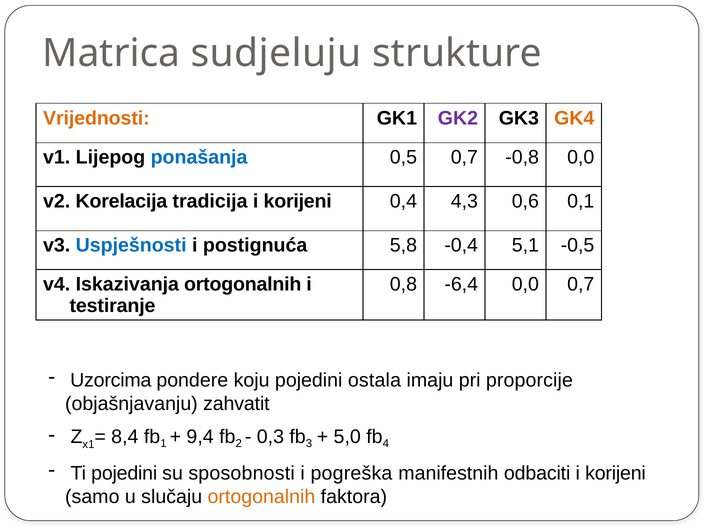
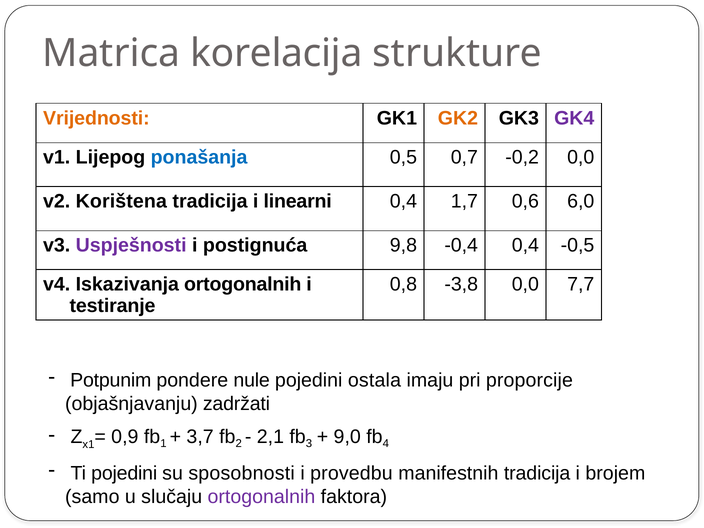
sudjeluju: sudjeluju -> korelacija (277, 53)
GK2 colour: purple -> orange (458, 118)
GK4 colour: orange -> purple (574, 118)
-0,8: -0,8 -> -0,2 (522, 158)
Korelacija: Korelacija -> Korištena (121, 201)
tradicija i korijeni: korijeni -> linearni (298, 201)
4,3: 4,3 -> 1,7 (464, 201)
0,1: 0,1 -> 6,0 (581, 201)
Uspješnosti colour: blue -> purple (131, 245)
5,8: 5,8 -> 9,8 (403, 245)
-0,4 5,1: 5,1 -> 0,4 (525, 245)
-6,4: -6,4 -> -3,8 (461, 284)
0,0 0,7: 0,7 -> 7,7 (581, 284)
Uzorcima: Uzorcima -> Potpunim (111, 380)
koju: koju -> nule (252, 380)
zahvatit: zahvatit -> zadržati (236, 404)
8,4: 8,4 -> 0,9 (125, 437)
9,4: 9,4 -> 3,7 (200, 437)
0,3: 0,3 -> 2,1 (270, 437)
5,0: 5,0 -> 9,0 (347, 437)
pogreška: pogreška -> provedbu (351, 474)
manifestnih odbaciti: odbaciti -> tradicija (537, 474)
korijeni: korijeni -> brojem (615, 474)
ortogonalnih colour: orange -> purple (261, 497)
